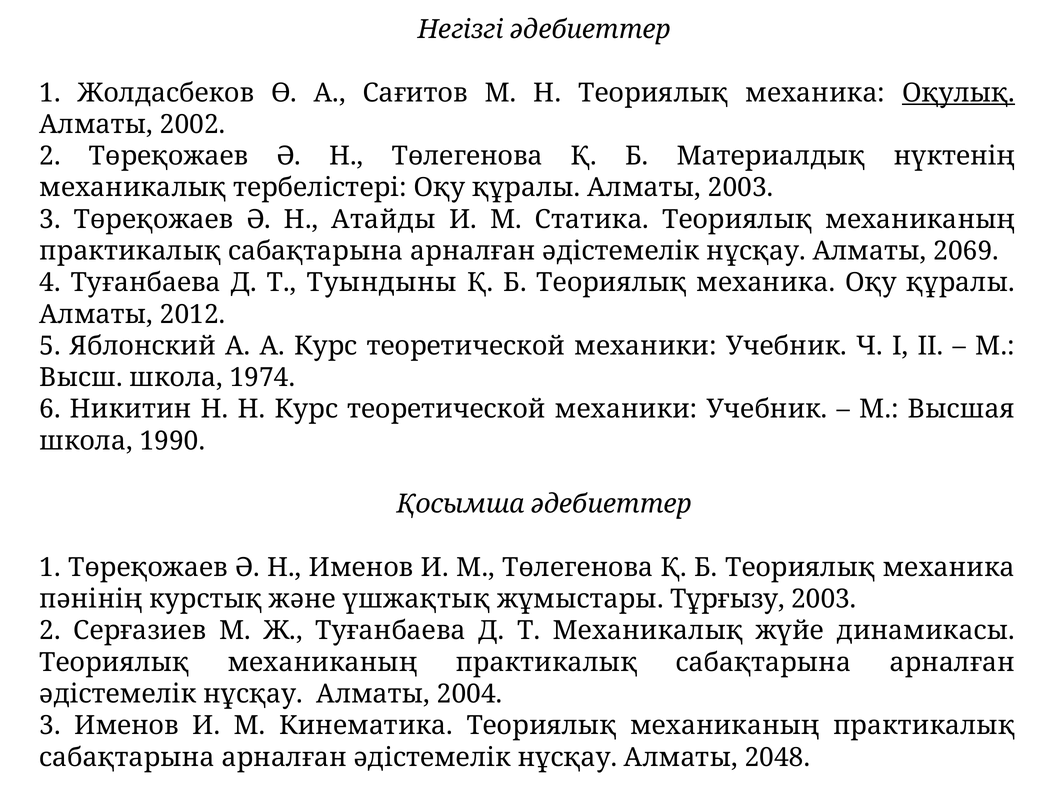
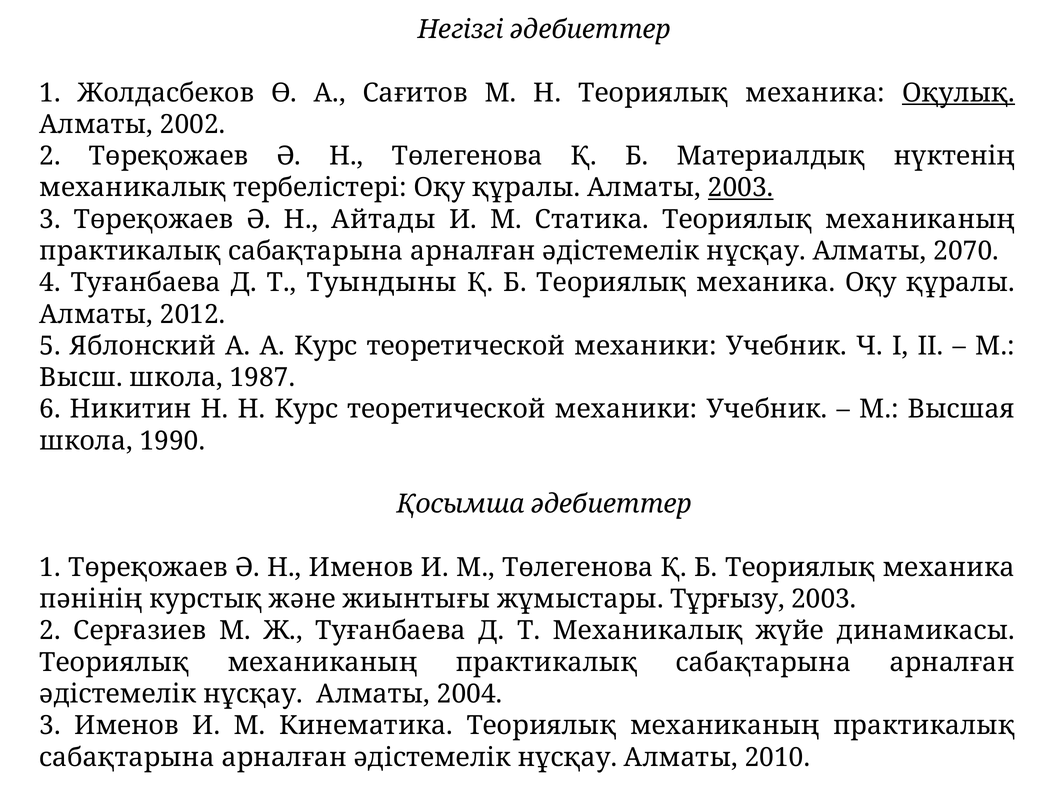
2003 underline: none -> present (741, 188)
Атайды: Атайды -> Айтады (384, 219)
2069: 2069 -> 2070 (966, 251)
1974: 1974 -> 1987 (262, 378)
үшжақтық: үшжақтық -> жиынтығы (417, 599)
2048: 2048 -> 2010 (777, 758)
